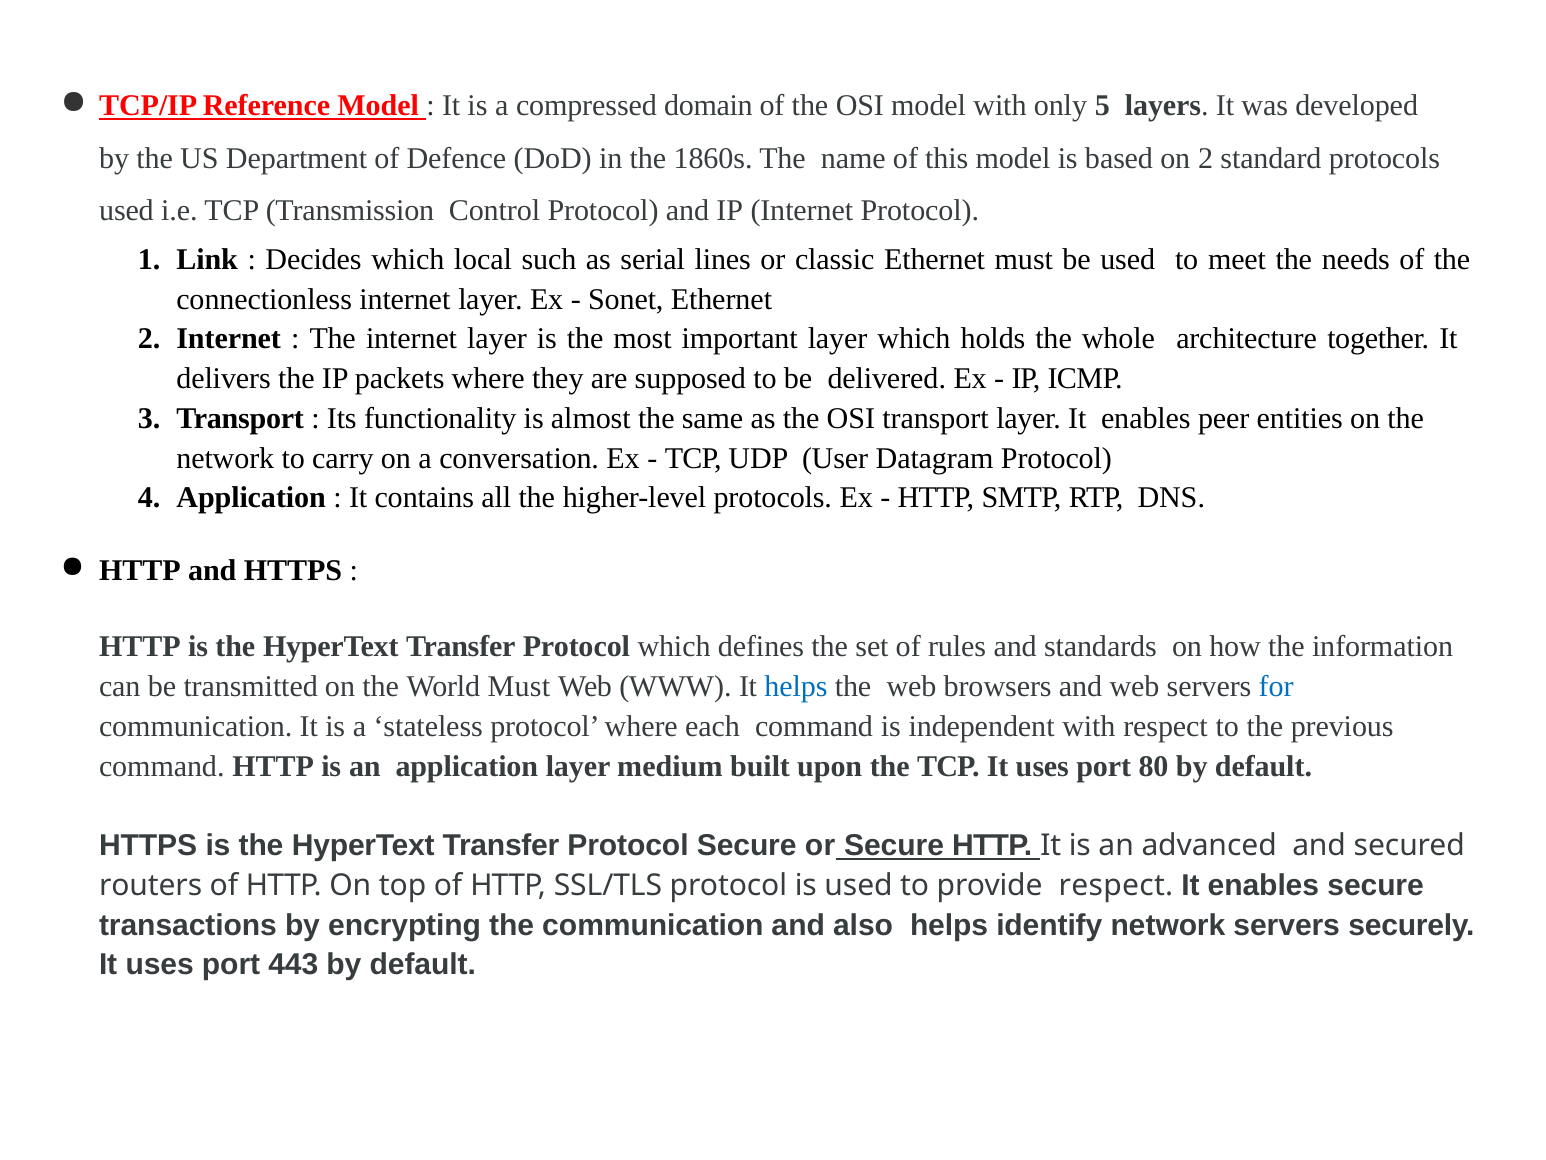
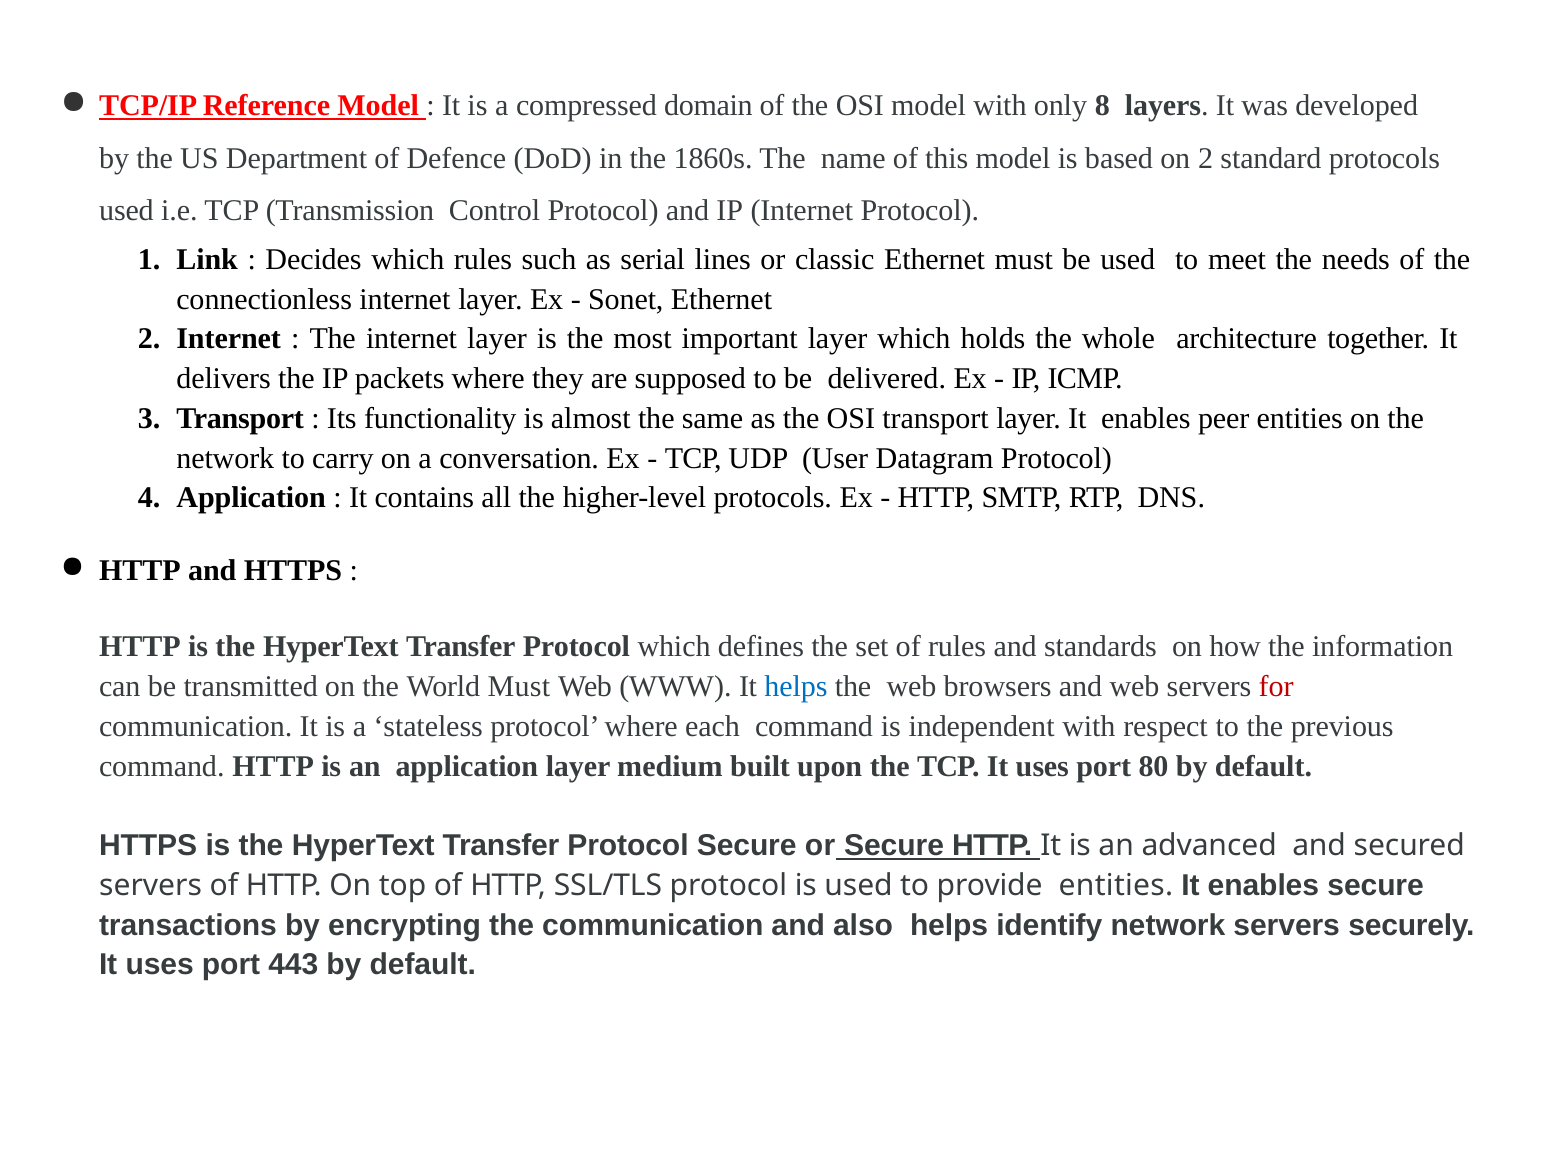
5: 5 -> 8 (1102, 106)
which local: local -> rules (483, 260)
for colour: blue -> red (1276, 686)
routers: routers -> servers (151, 885)
provide respect: respect -> entities (1116, 885)
